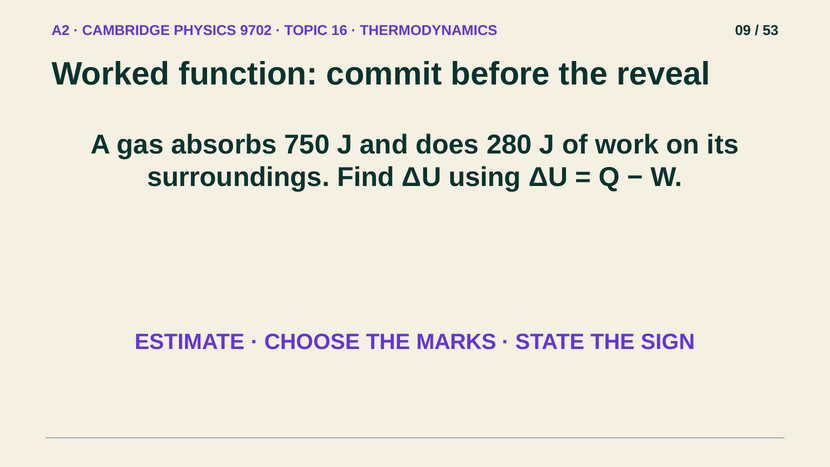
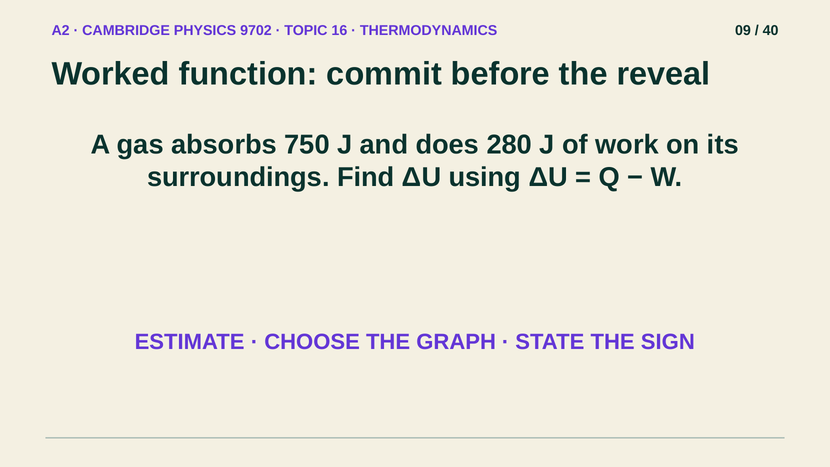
53: 53 -> 40 (771, 31)
MARKS: MARKS -> GRAPH (456, 342)
